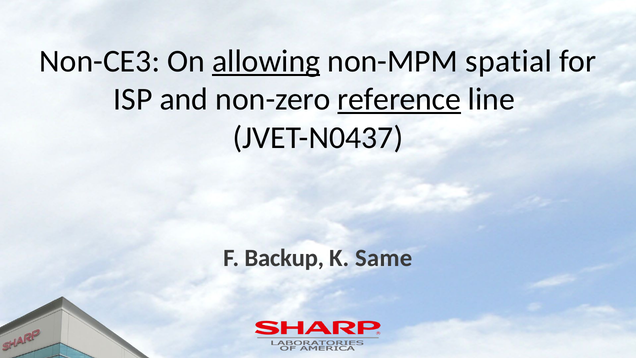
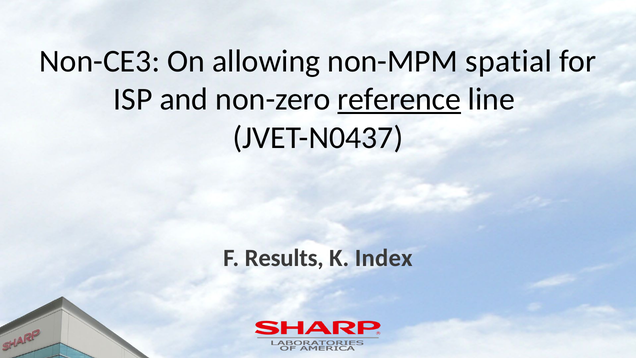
allowing underline: present -> none (266, 61)
Backup: Backup -> Results (284, 258)
Same: Same -> Index (384, 258)
